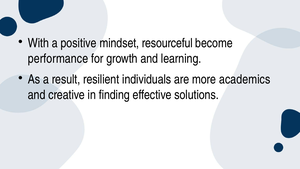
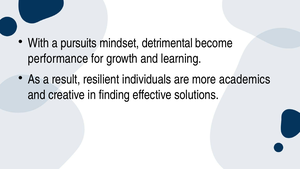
positive: positive -> pursuits (79, 43)
resourceful: resourceful -> detrimental (167, 43)
